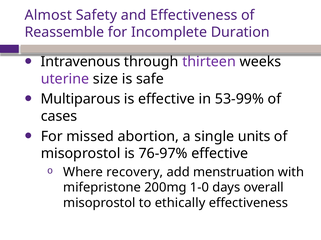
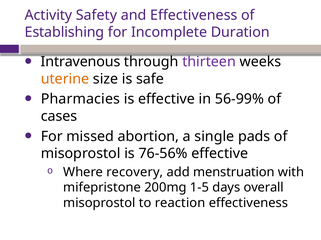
Almost: Almost -> Activity (48, 15)
Reassemble: Reassemble -> Establishing (64, 32)
uterine colour: purple -> orange (65, 79)
Multiparous: Multiparous -> Pharmacies (80, 99)
53-99%: 53-99% -> 56-99% (239, 99)
units: units -> pads (254, 137)
76-97%: 76-97% -> 76-56% (163, 154)
1-0: 1-0 -> 1-5 (199, 188)
ethically: ethically -> reaction (180, 204)
